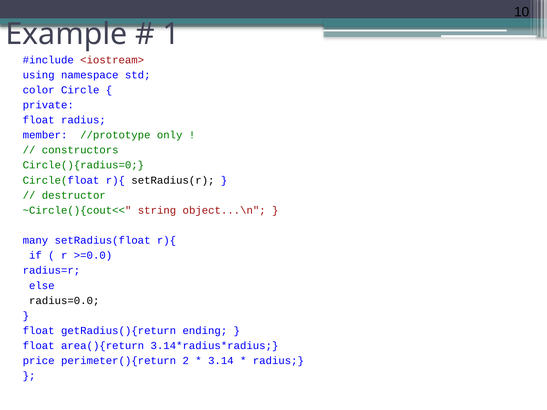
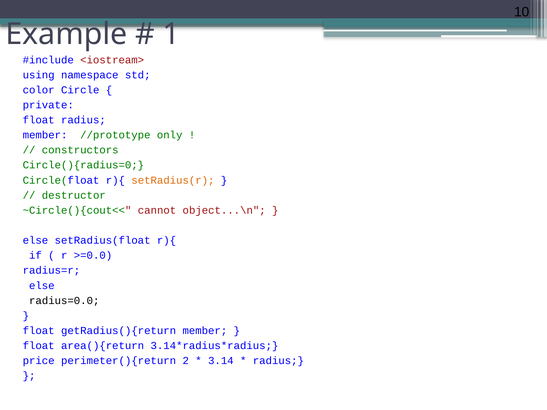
setRadius(r colour: black -> orange (173, 180)
string: string -> cannot (157, 210)
many: many -> else (35, 241)
getRadius(){return ending: ending -> member (205, 331)
